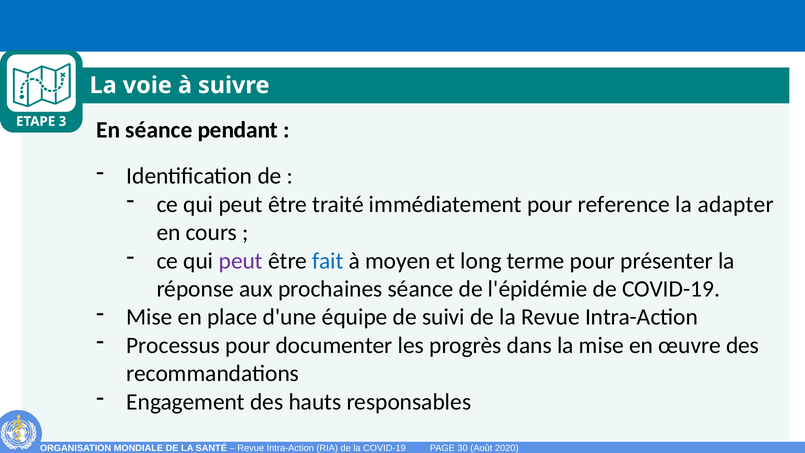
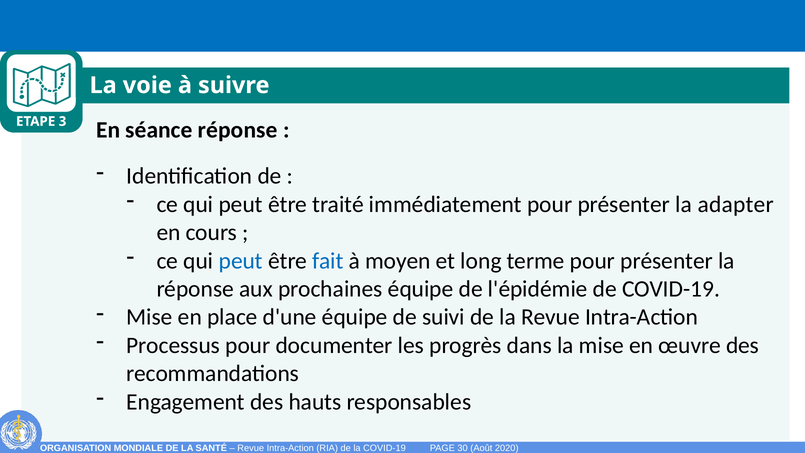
séance pendant: pendant -> réponse (238, 130)
immédiatement pour reference: reference -> présenter (624, 204)
peut colour: purple -> blue (241, 261)
prochaines séance: séance -> équipe (421, 289)
